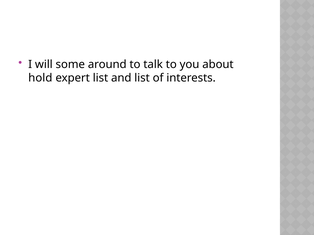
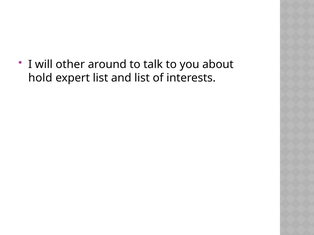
some: some -> other (70, 64)
